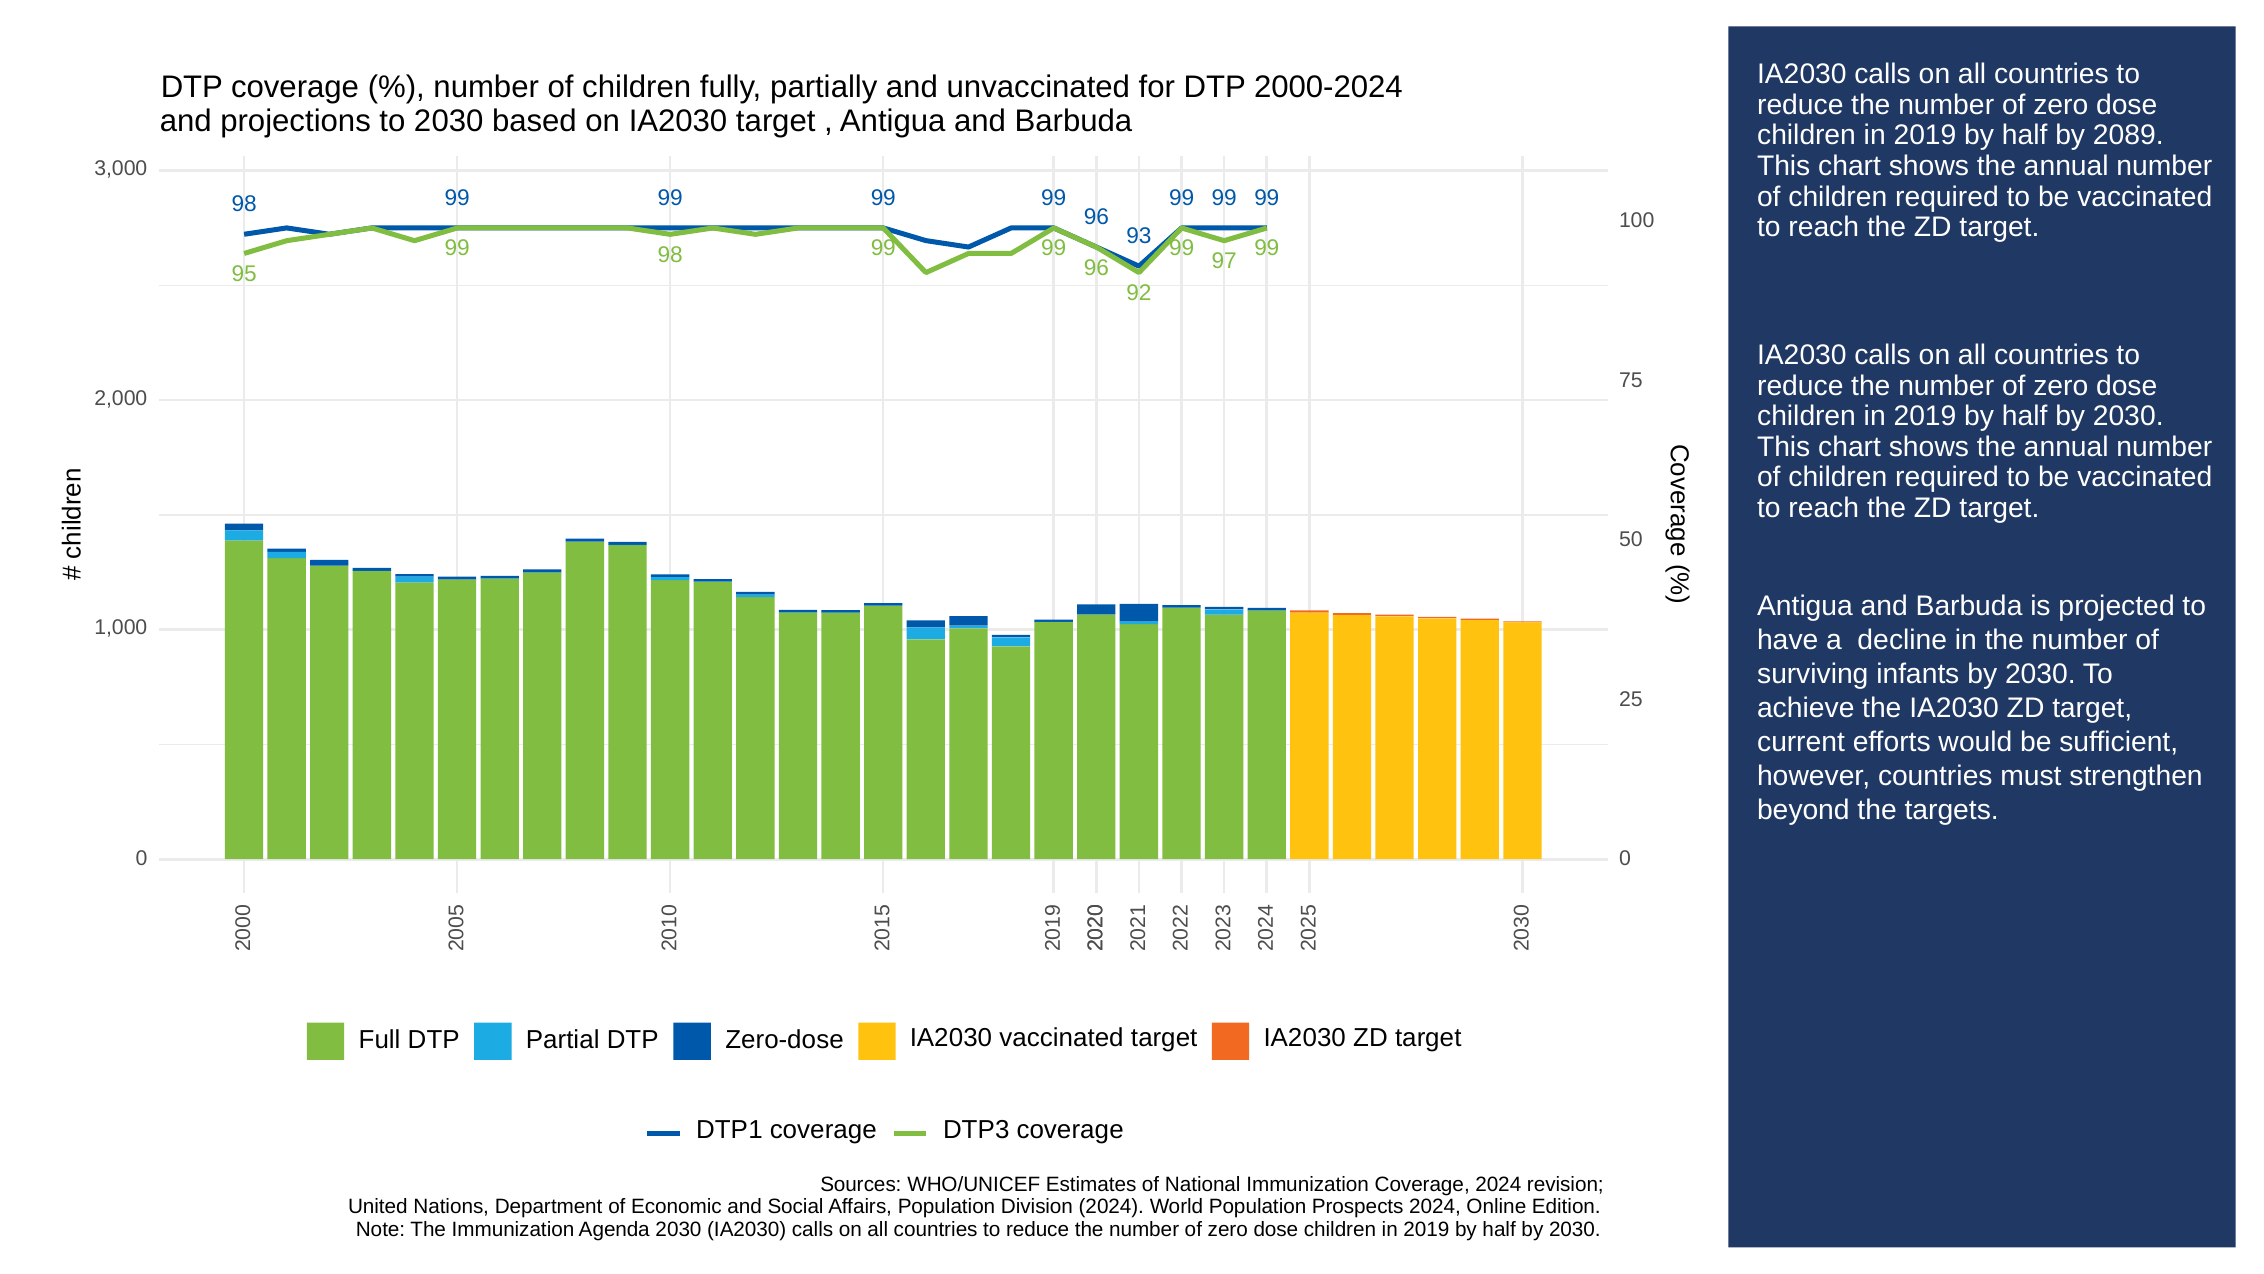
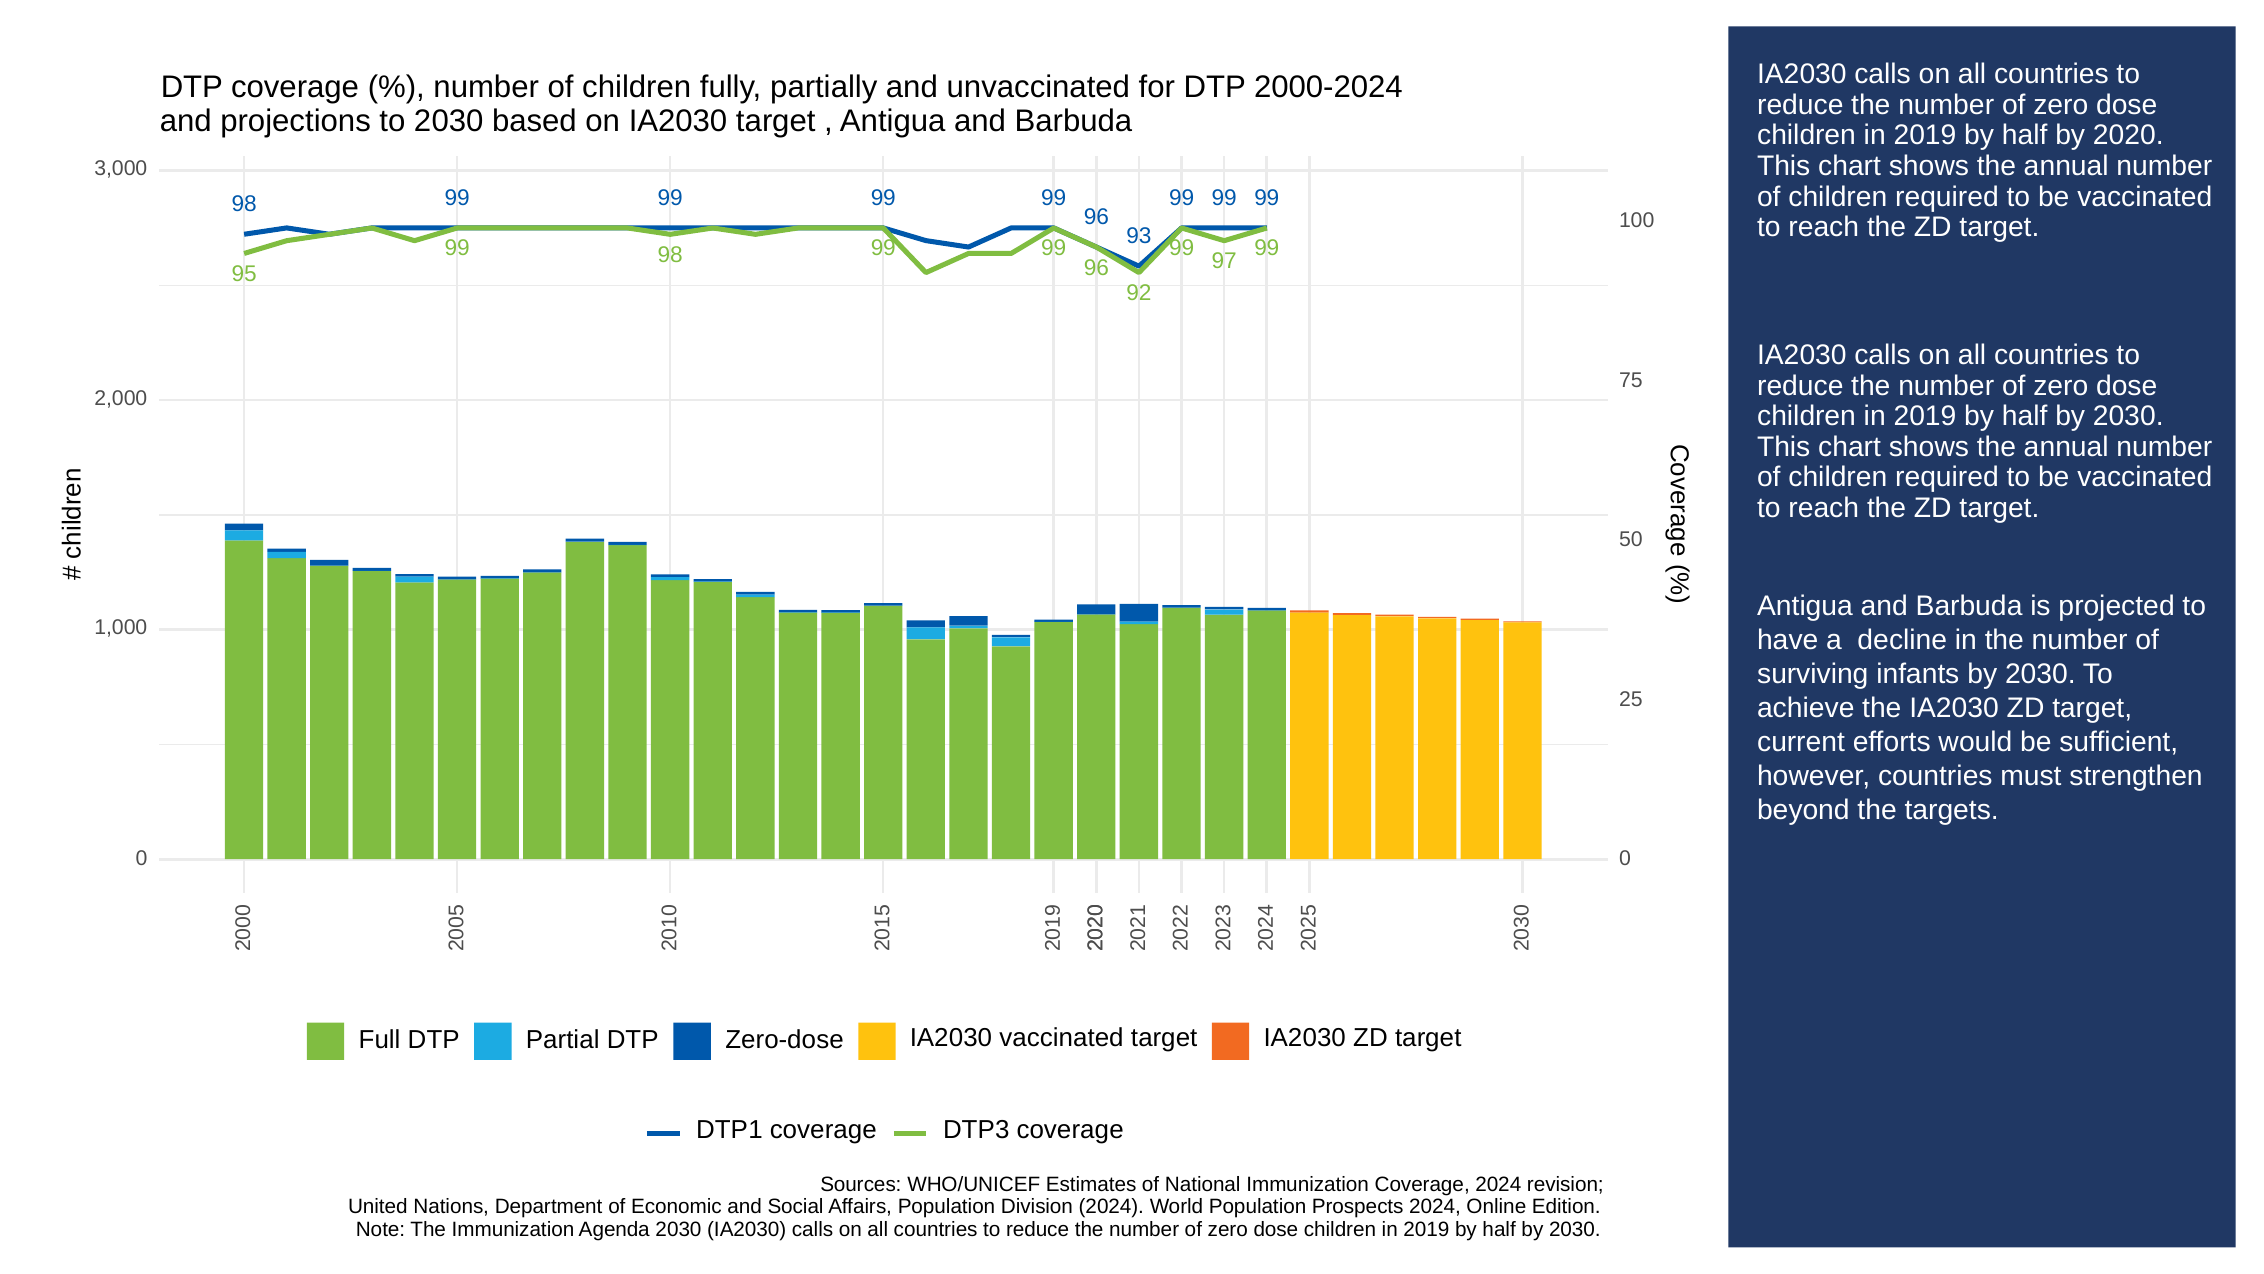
2089: 2089 -> 2020 (2128, 136)
